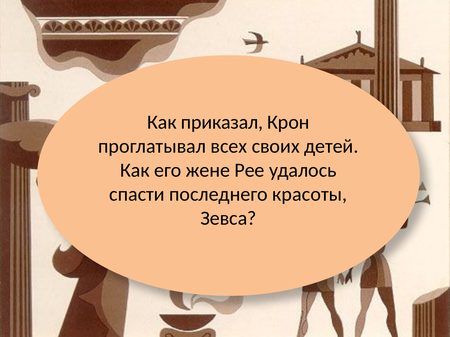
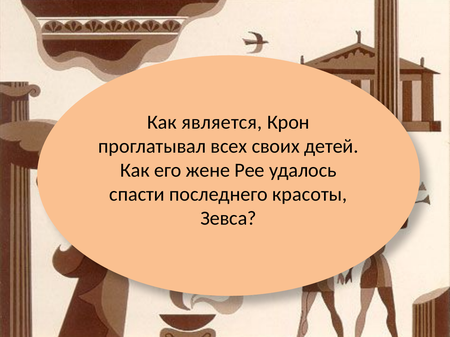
приказал: приказал -> является (222, 122)
